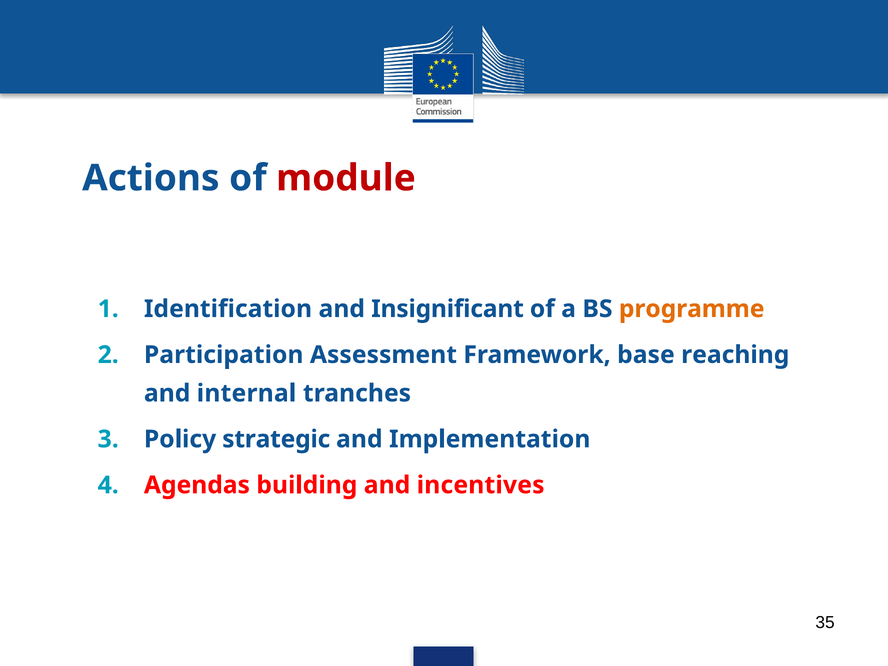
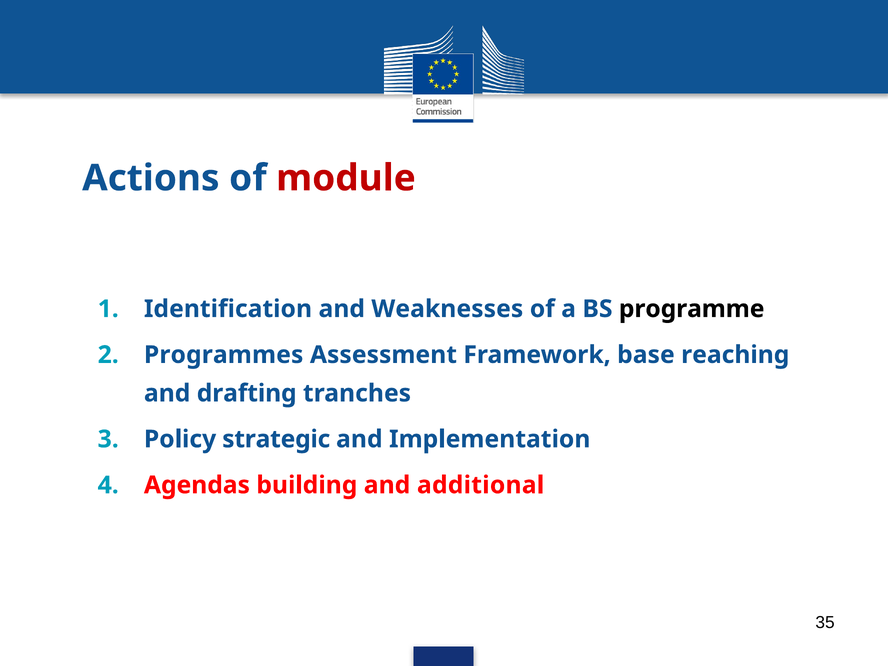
Insignificant: Insignificant -> Weaknesses (447, 309)
programme colour: orange -> black (692, 309)
Participation: Participation -> Programmes (224, 355)
internal: internal -> drafting (247, 393)
incentives: incentives -> additional (481, 485)
